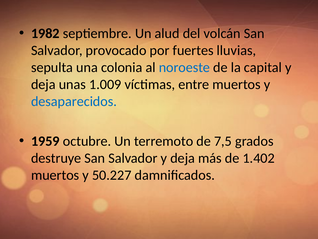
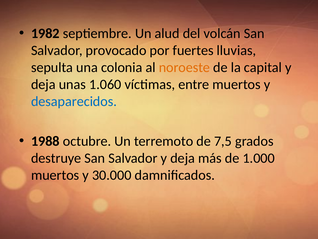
noroeste colour: blue -> orange (184, 67)
1.009: 1.009 -> 1.060 (105, 84)
1959: 1959 -> 1988 (45, 141)
1.402: 1.402 -> 1.000 (259, 158)
50.227: 50.227 -> 30.000 (112, 175)
